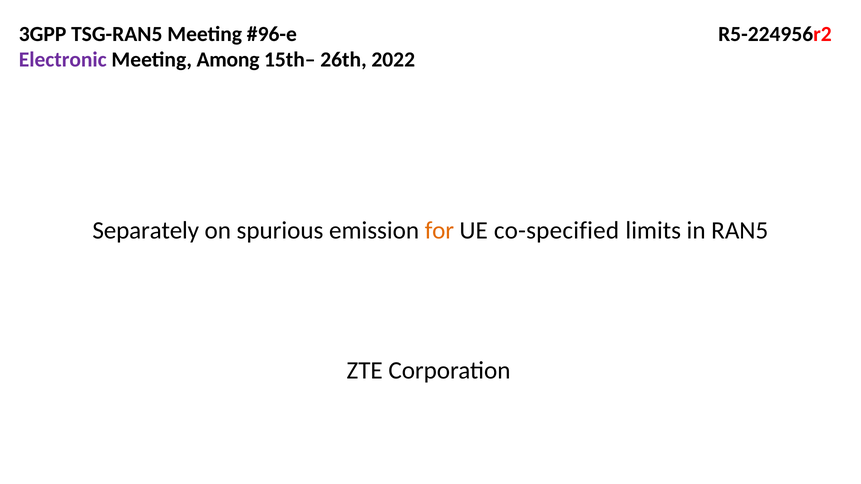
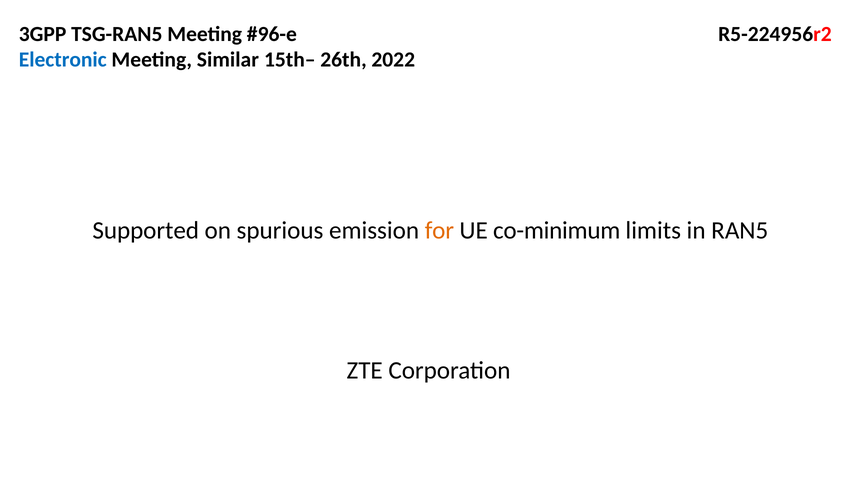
Electronic colour: purple -> blue (63, 60)
Among: Among -> Similar (228, 60)
Separately: Separately -> Supported (146, 231)
co-specified: co-specified -> co-minimum (557, 231)
